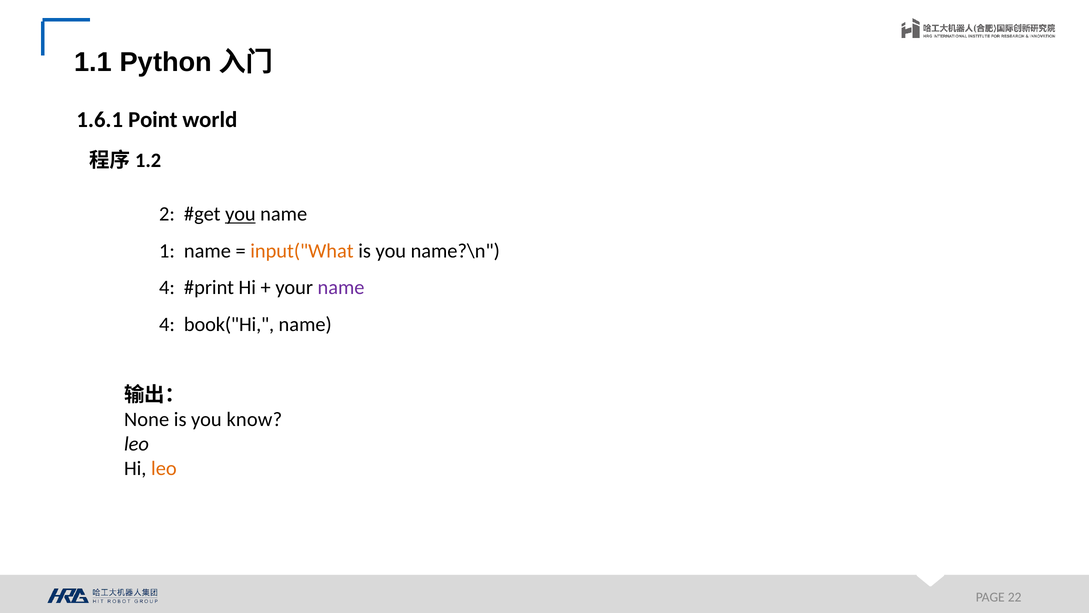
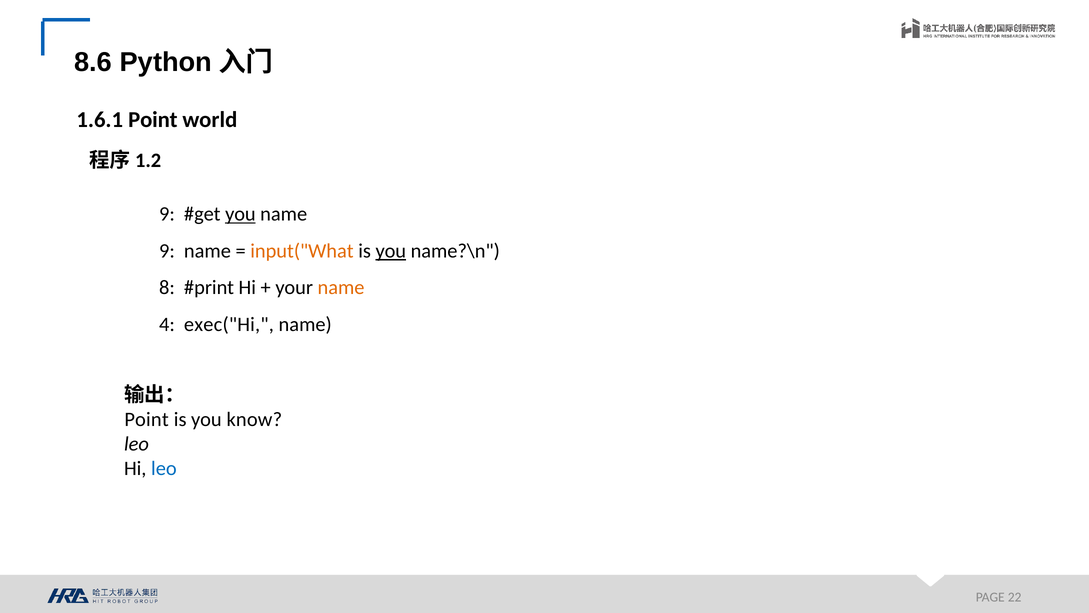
1.1: 1.1 -> 8.6 (93, 62)
2: 2 -> 9 (167, 214)
1: 1 -> 9 (167, 251)
you underline: none -> present (391, 251)
4: 4 -> 8 (167, 288)
name colour: purple -> orange (341, 288)
book("Hi: book("Hi -> exec("Hi (229, 324)
None: None -> Point (147, 419)
leo colour: orange -> blue (164, 468)
